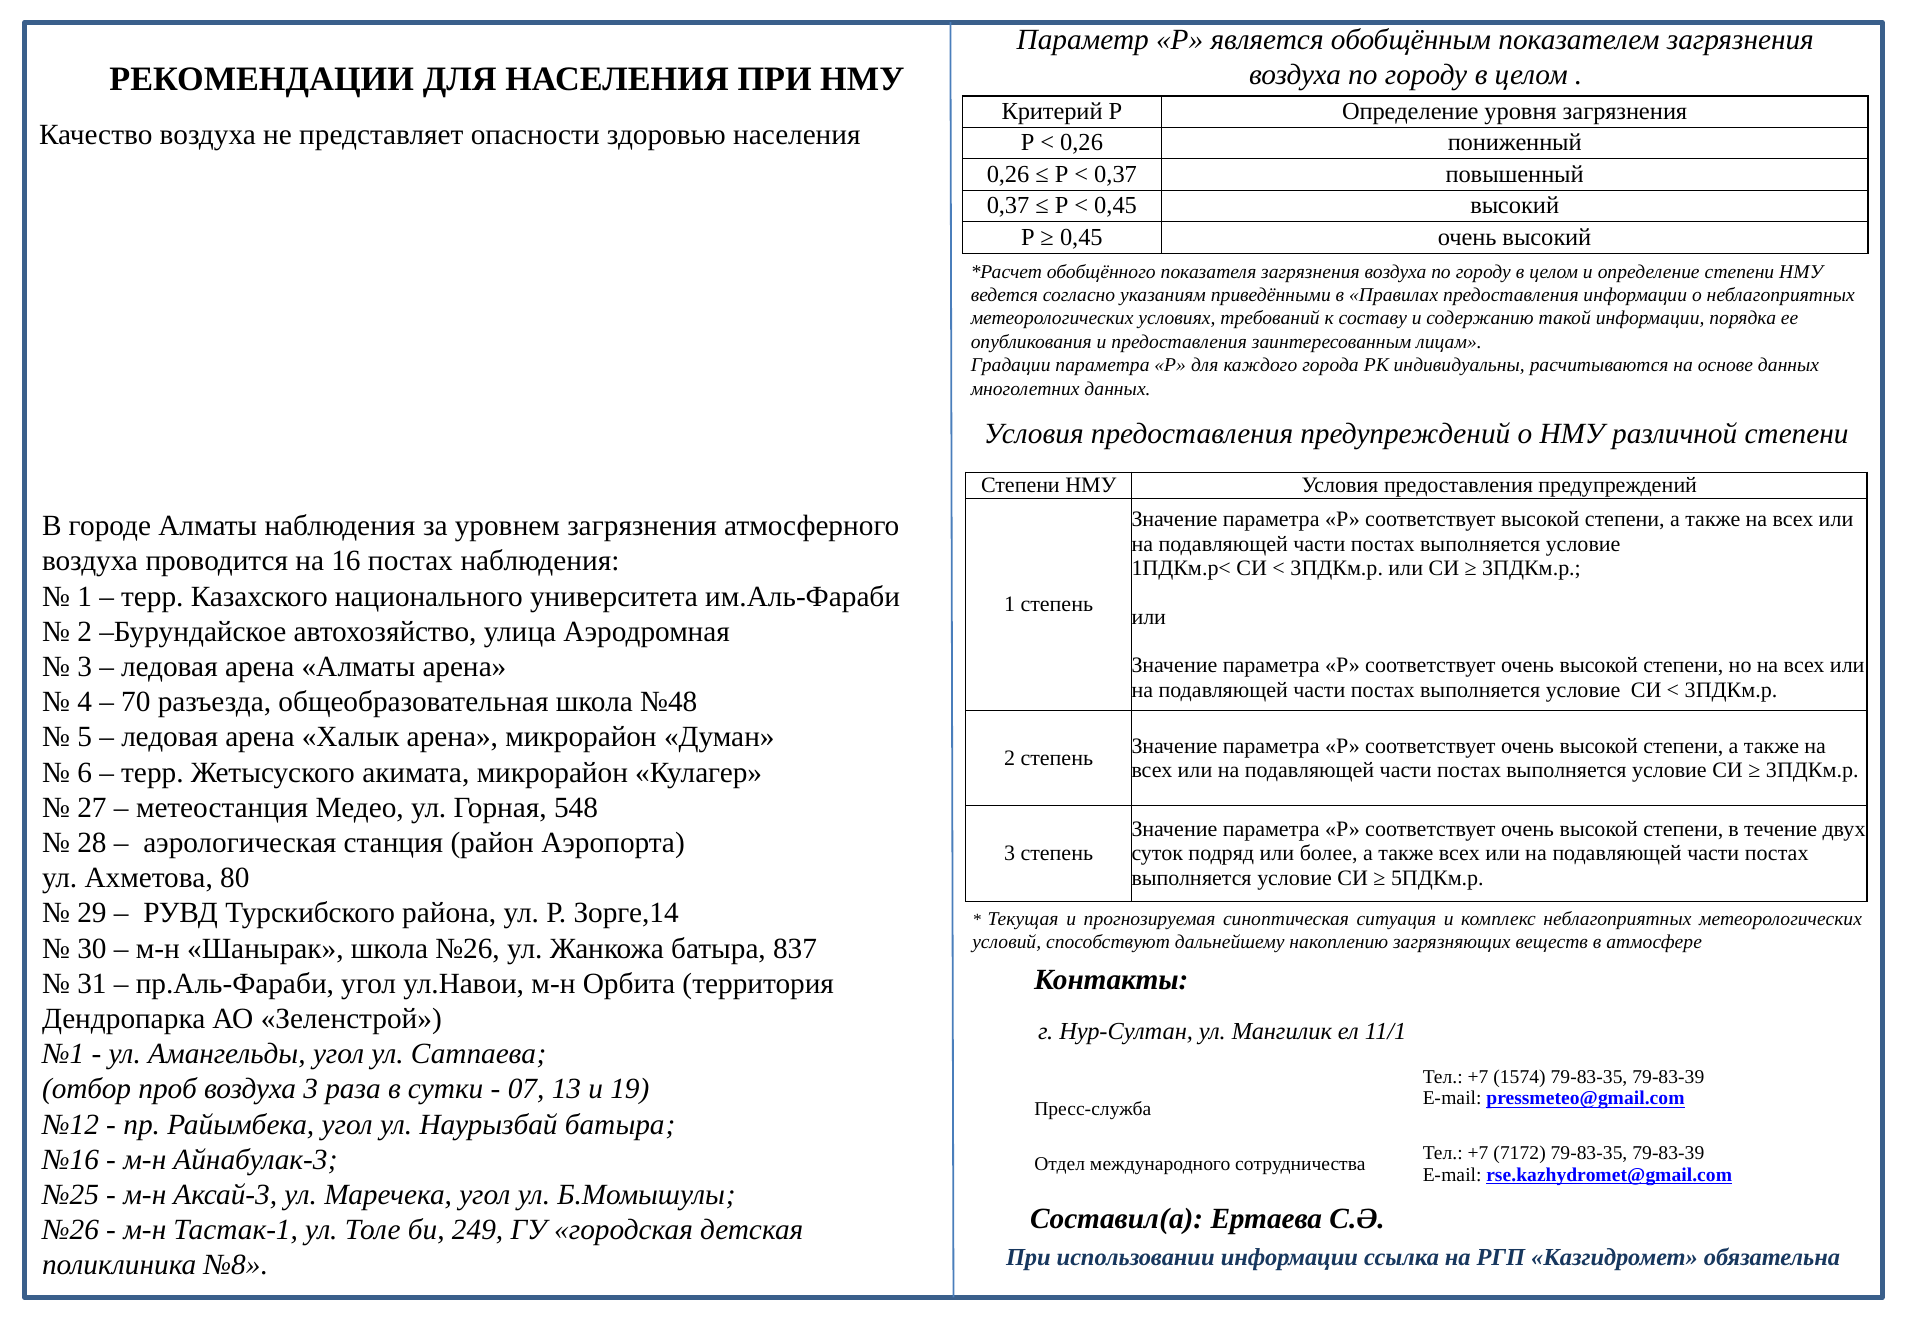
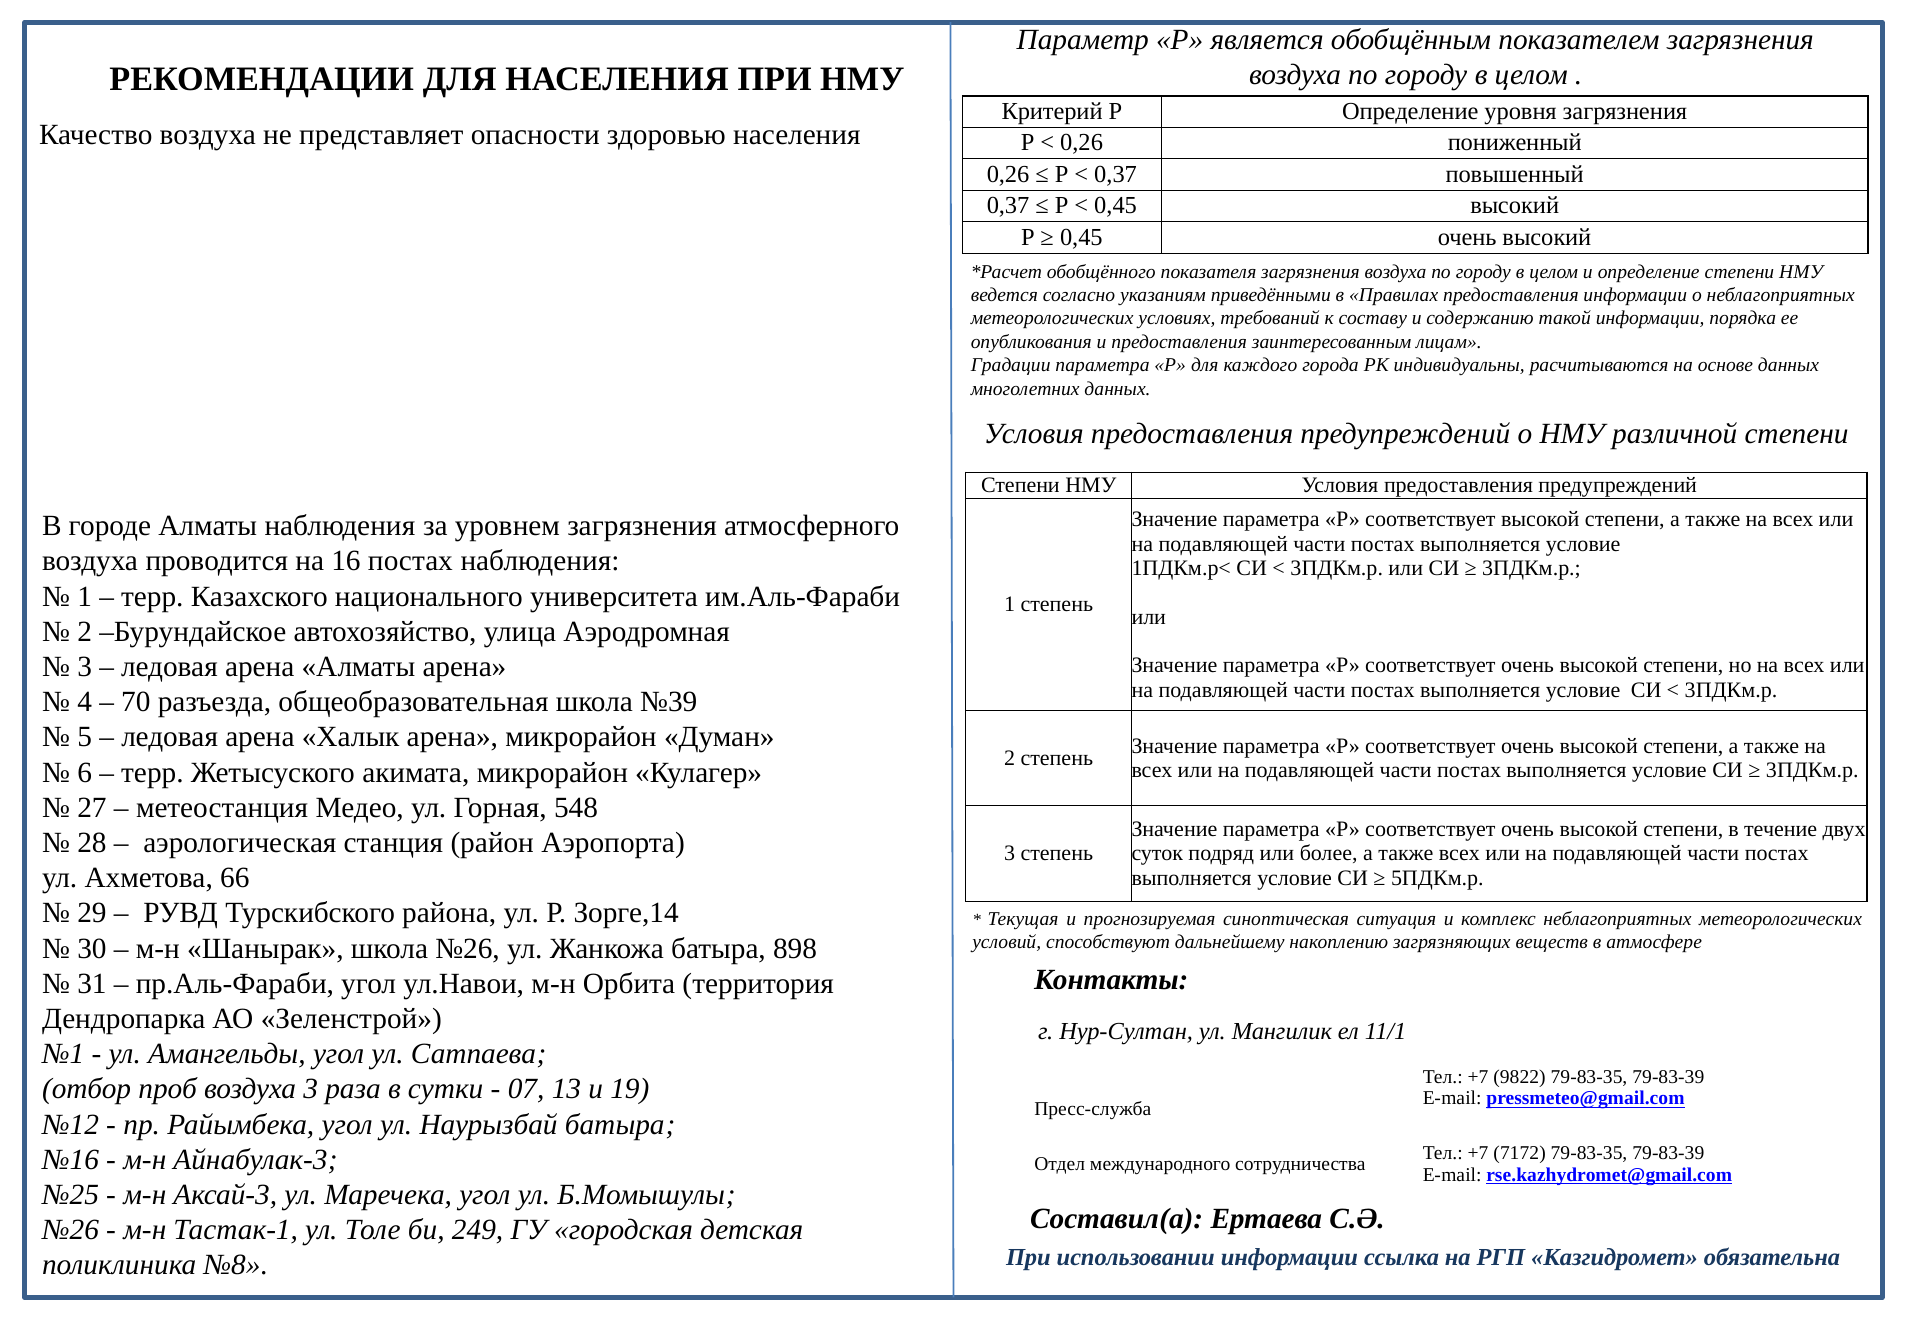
№48: №48 -> №39 (669, 702)
80: 80 -> 66 (235, 878)
837: 837 -> 898 (795, 949)
1574: 1574 -> 9822 (1520, 1077)
